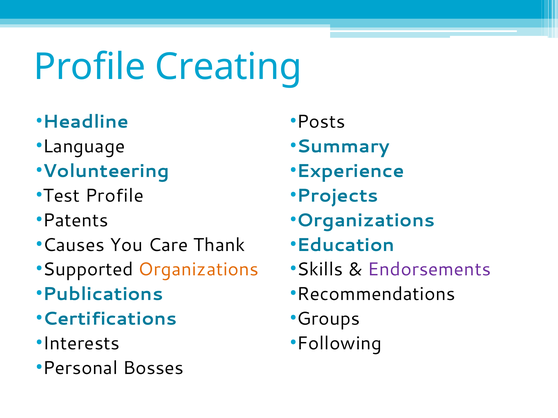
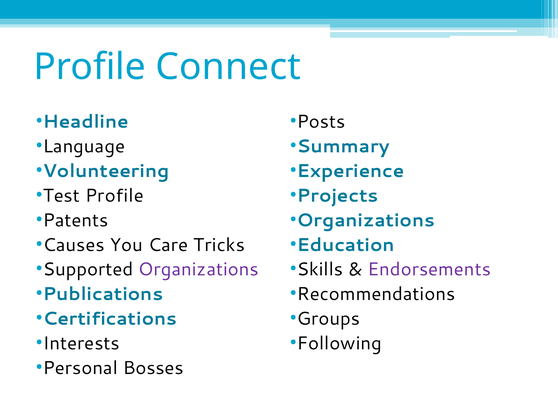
Creating: Creating -> Connect (228, 67)
Thank: Thank -> Tricks (219, 245)
Organizations colour: orange -> purple (199, 270)
